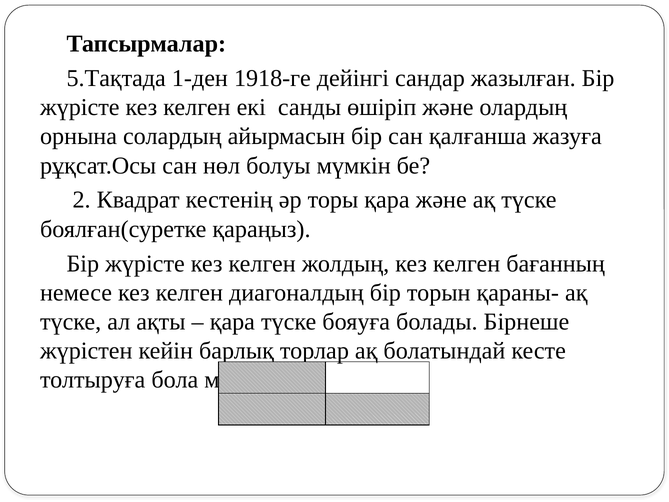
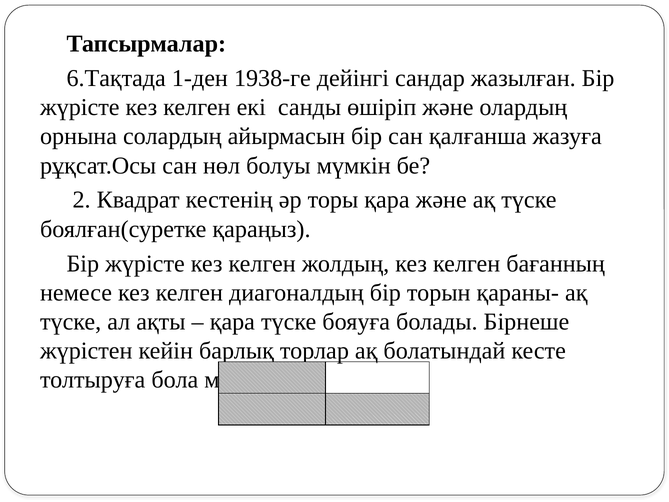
5.Тақтада: 5.Тақтада -> 6.Тақтада (116, 78)
1918-ге: 1918-ге -> 1938-ге (272, 78)
